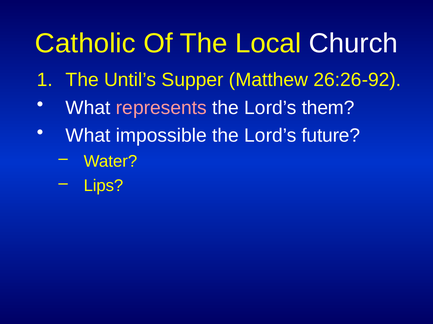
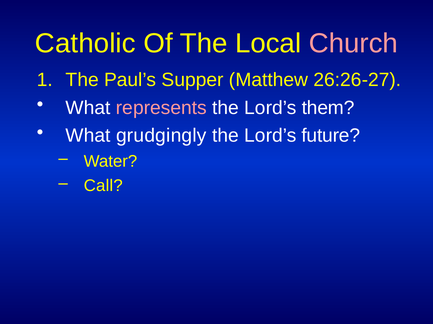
Church colour: white -> pink (353, 43)
Until’s: Until’s -> Paul’s (130, 80)
26:26-92: 26:26-92 -> 26:26-27 (357, 80)
impossible: impossible -> grudgingly (161, 136)
Lips: Lips -> Call (103, 186)
